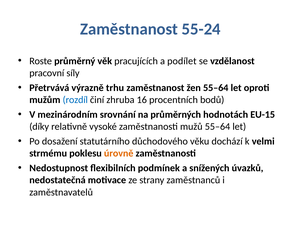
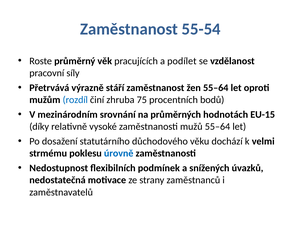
55-24: 55-24 -> 55-54 (201, 29)
trhu: trhu -> stáří (115, 88)
16: 16 -> 75 (142, 100)
úrovně colour: orange -> blue (119, 153)
